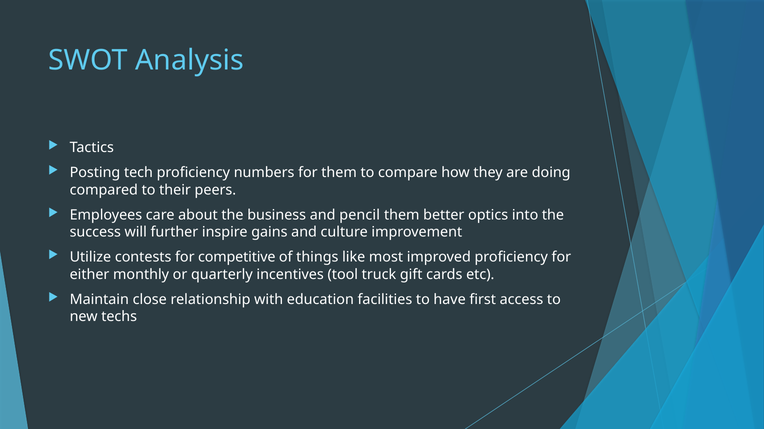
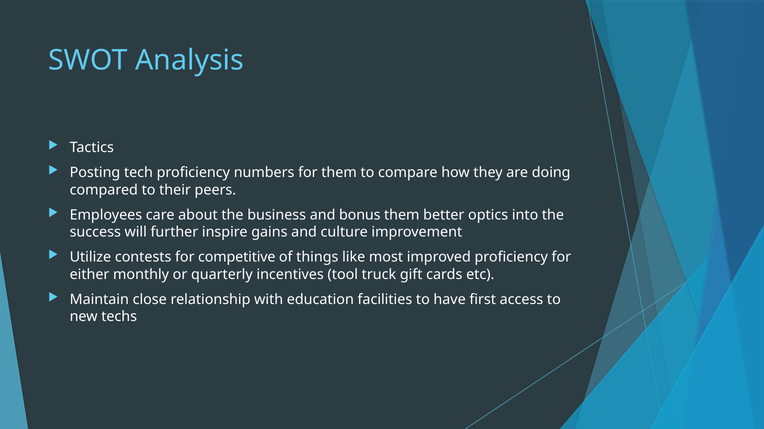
pencil: pencil -> bonus (360, 215)
